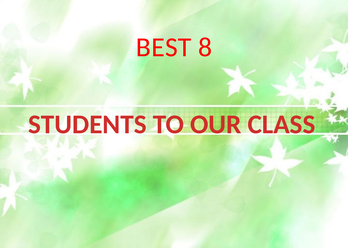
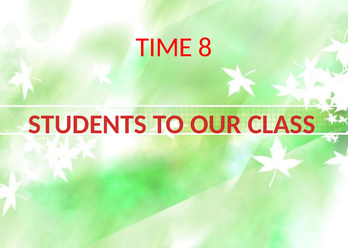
BEST: BEST -> TIME (164, 48)
